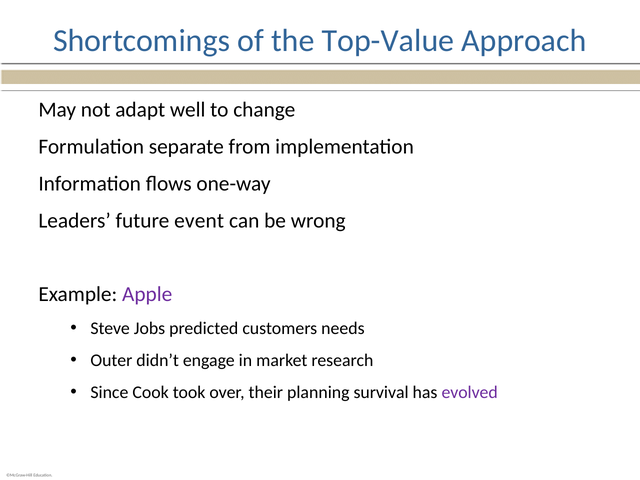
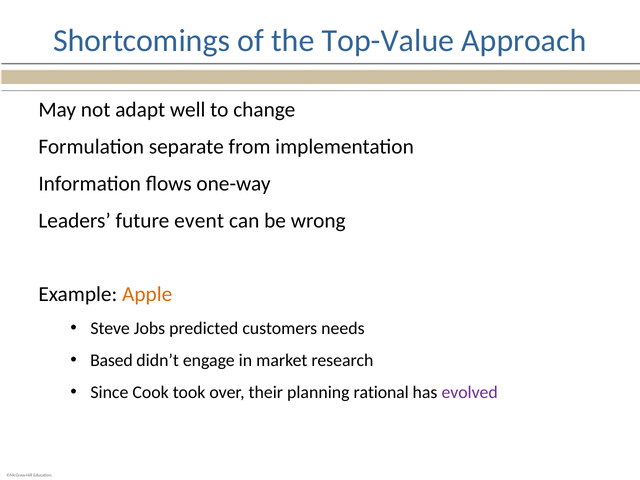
Apple colour: purple -> orange (147, 294)
Outer: Outer -> Based (111, 360)
survival: survival -> rational (381, 392)
